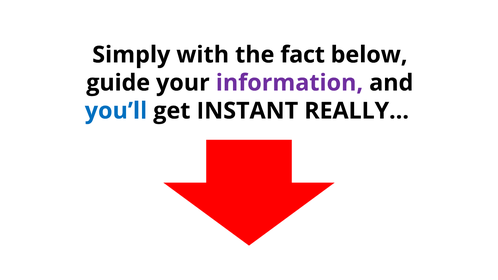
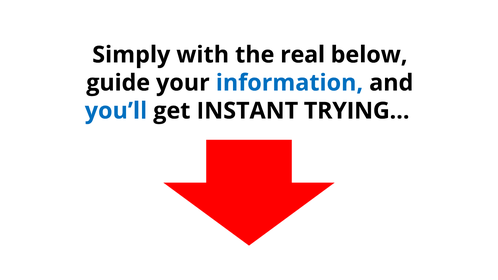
fact: fact -> real (303, 55)
information colour: purple -> blue (289, 83)
REALLY…: REALLY… -> TRYING… (357, 111)
